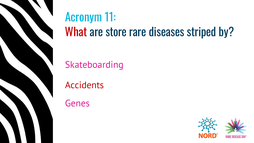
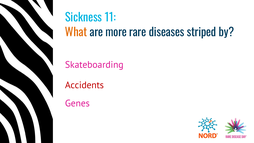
Acronym: Acronym -> Sickness (83, 18)
What colour: red -> orange (76, 32)
store: store -> more (116, 32)
